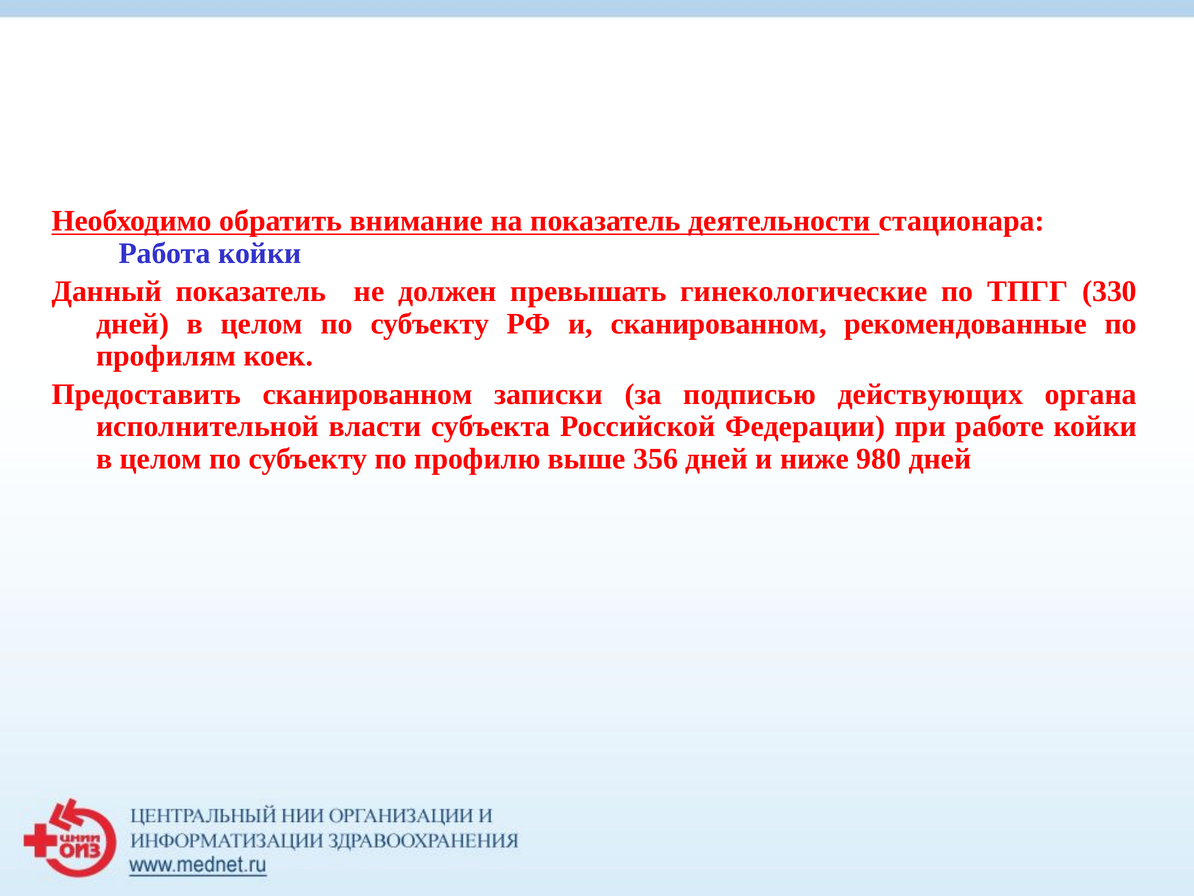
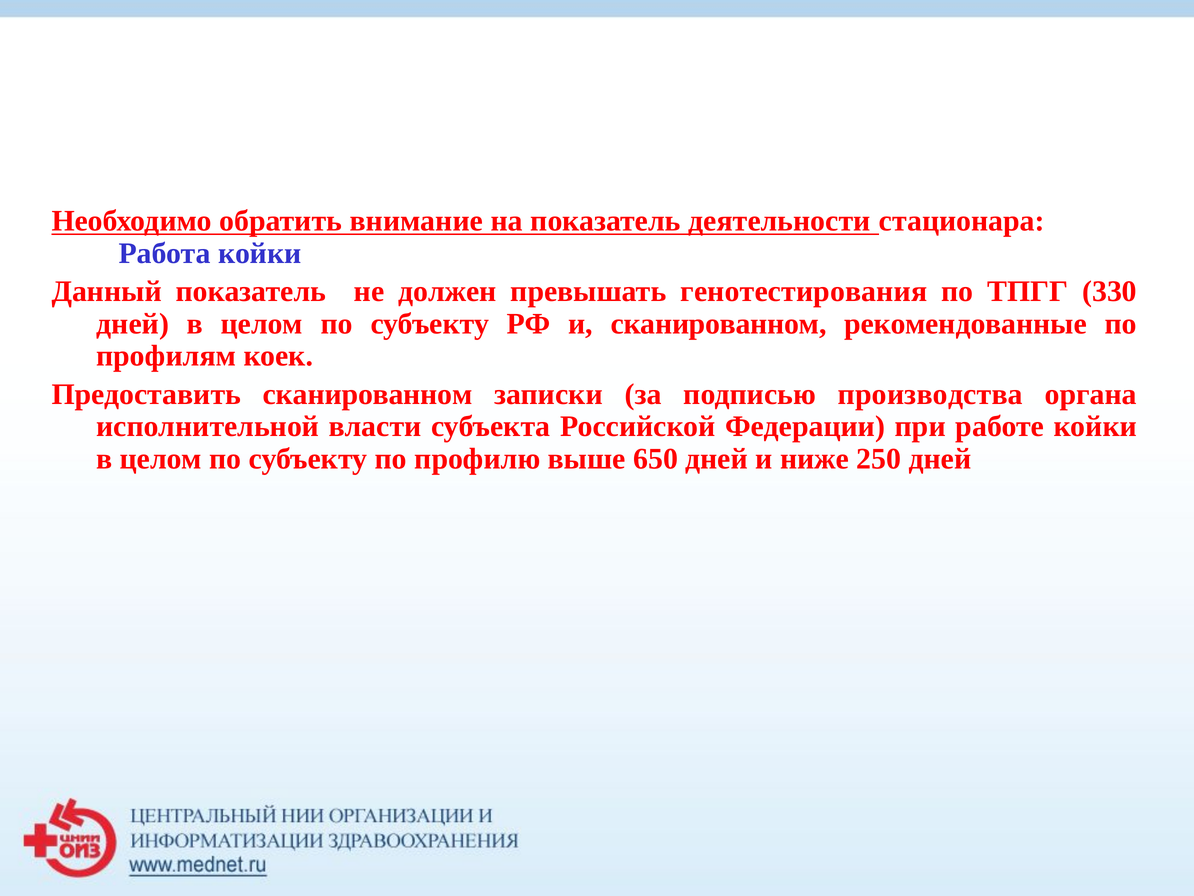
гинекологические: гинекологические -> генотестирования (804, 291)
действующих: действующих -> производства (930, 394)
356: 356 -> 650 (656, 458)
980: 980 -> 250 (879, 458)
